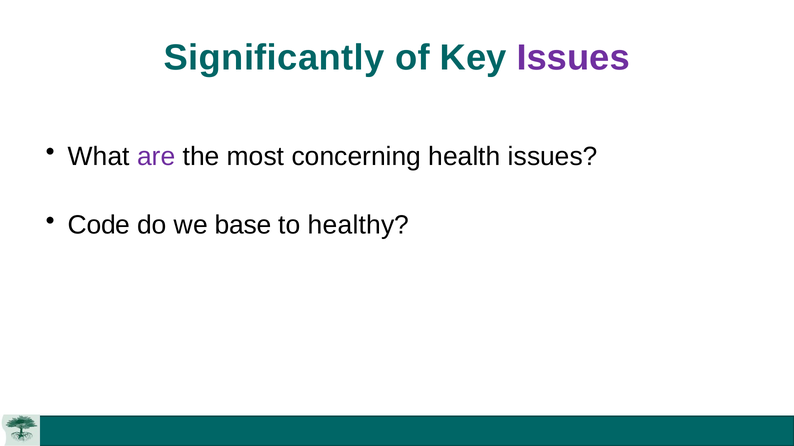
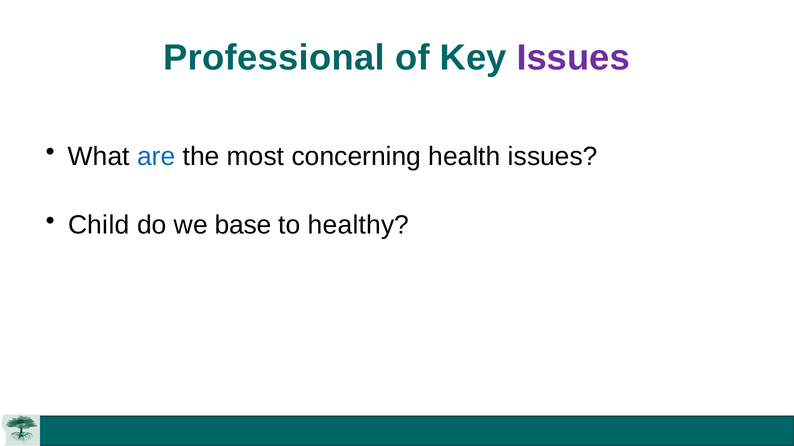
Significantly: Significantly -> Professional (274, 58)
are colour: purple -> blue (156, 157)
Code: Code -> Child (99, 226)
